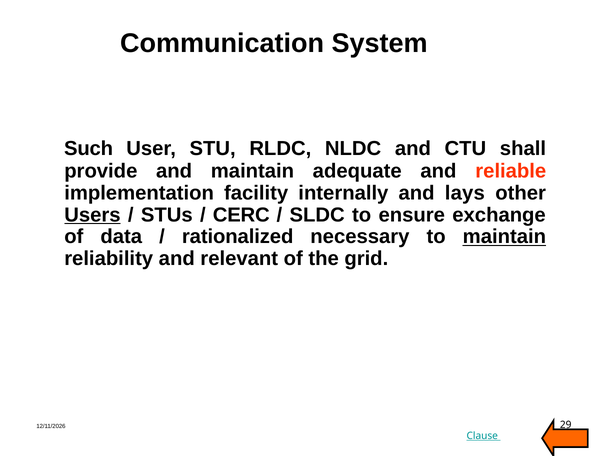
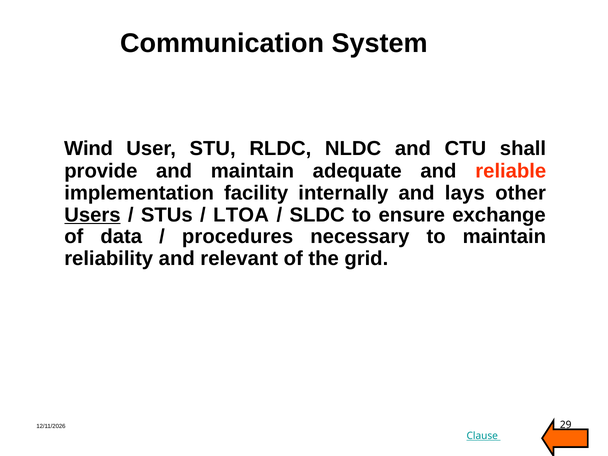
Such: Such -> Wind (89, 148)
CERC: CERC -> LTOA (241, 215)
rationalized: rationalized -> procedures (238, 237)
maintain underline: present -> none (504, 237)
